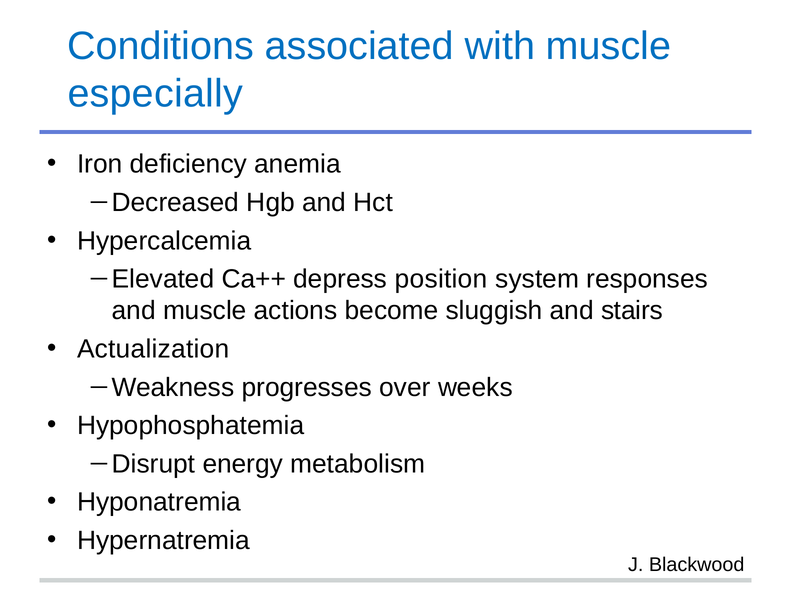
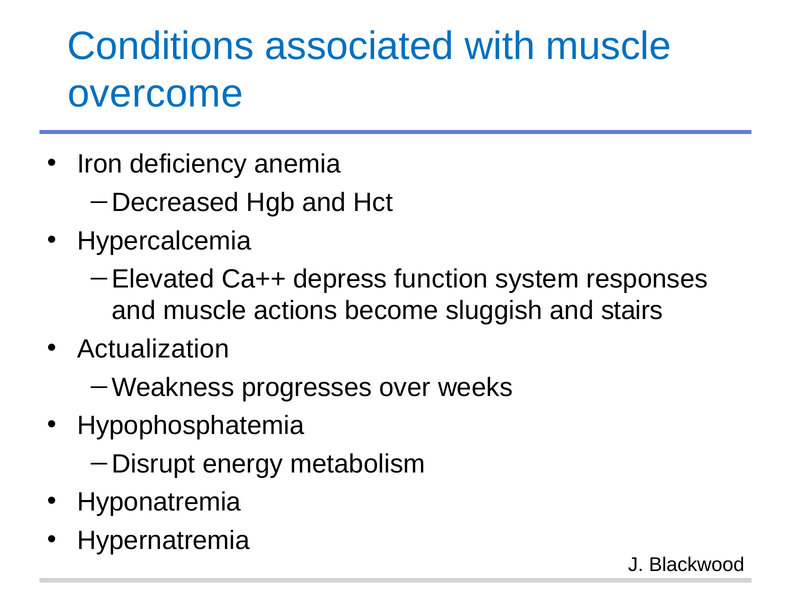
especially: especially -> overcome (155, 94)
position: position -> function (441, 279)
